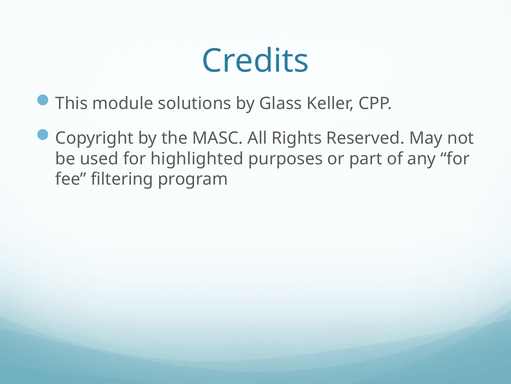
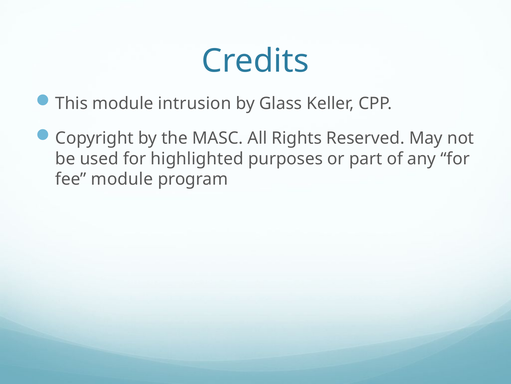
solutions: solutions -> intrusion (195, 103)
fee filtering: filtering -> module (122, 179)
